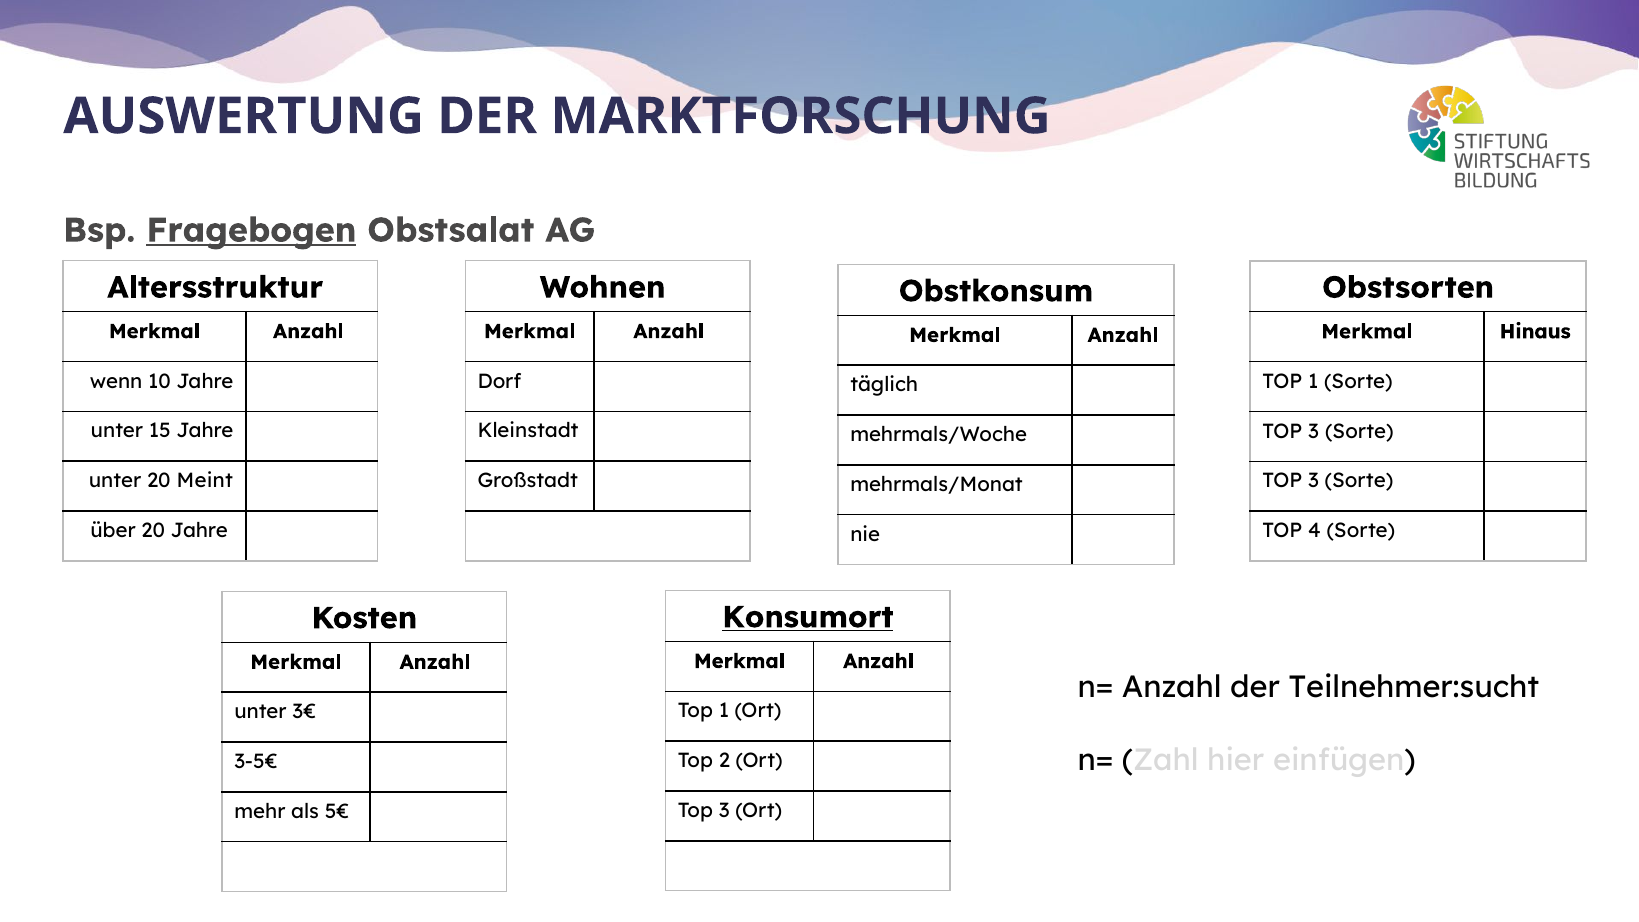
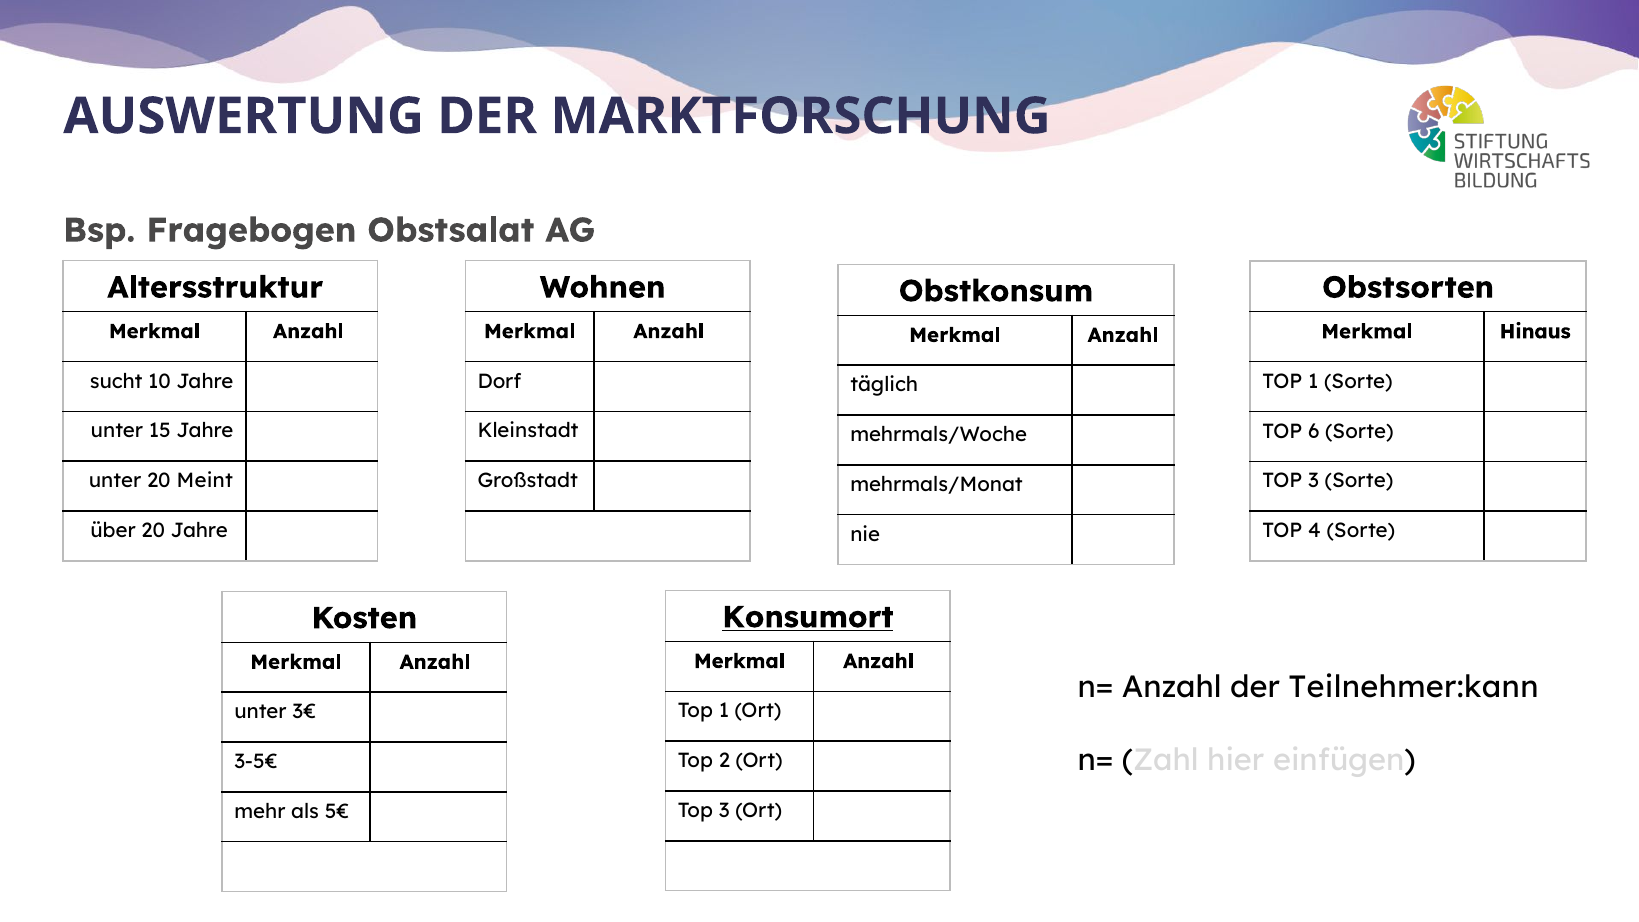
Fragebogen underline: present -> none (251, 230)
wenn: wenn -> sucht (116, 381)
3: 3 -> 6 (1314, 431)
Teilnehmer:sucht: Teilnehmer:sucht -> Teilnehmer:kann (1414, 687)
